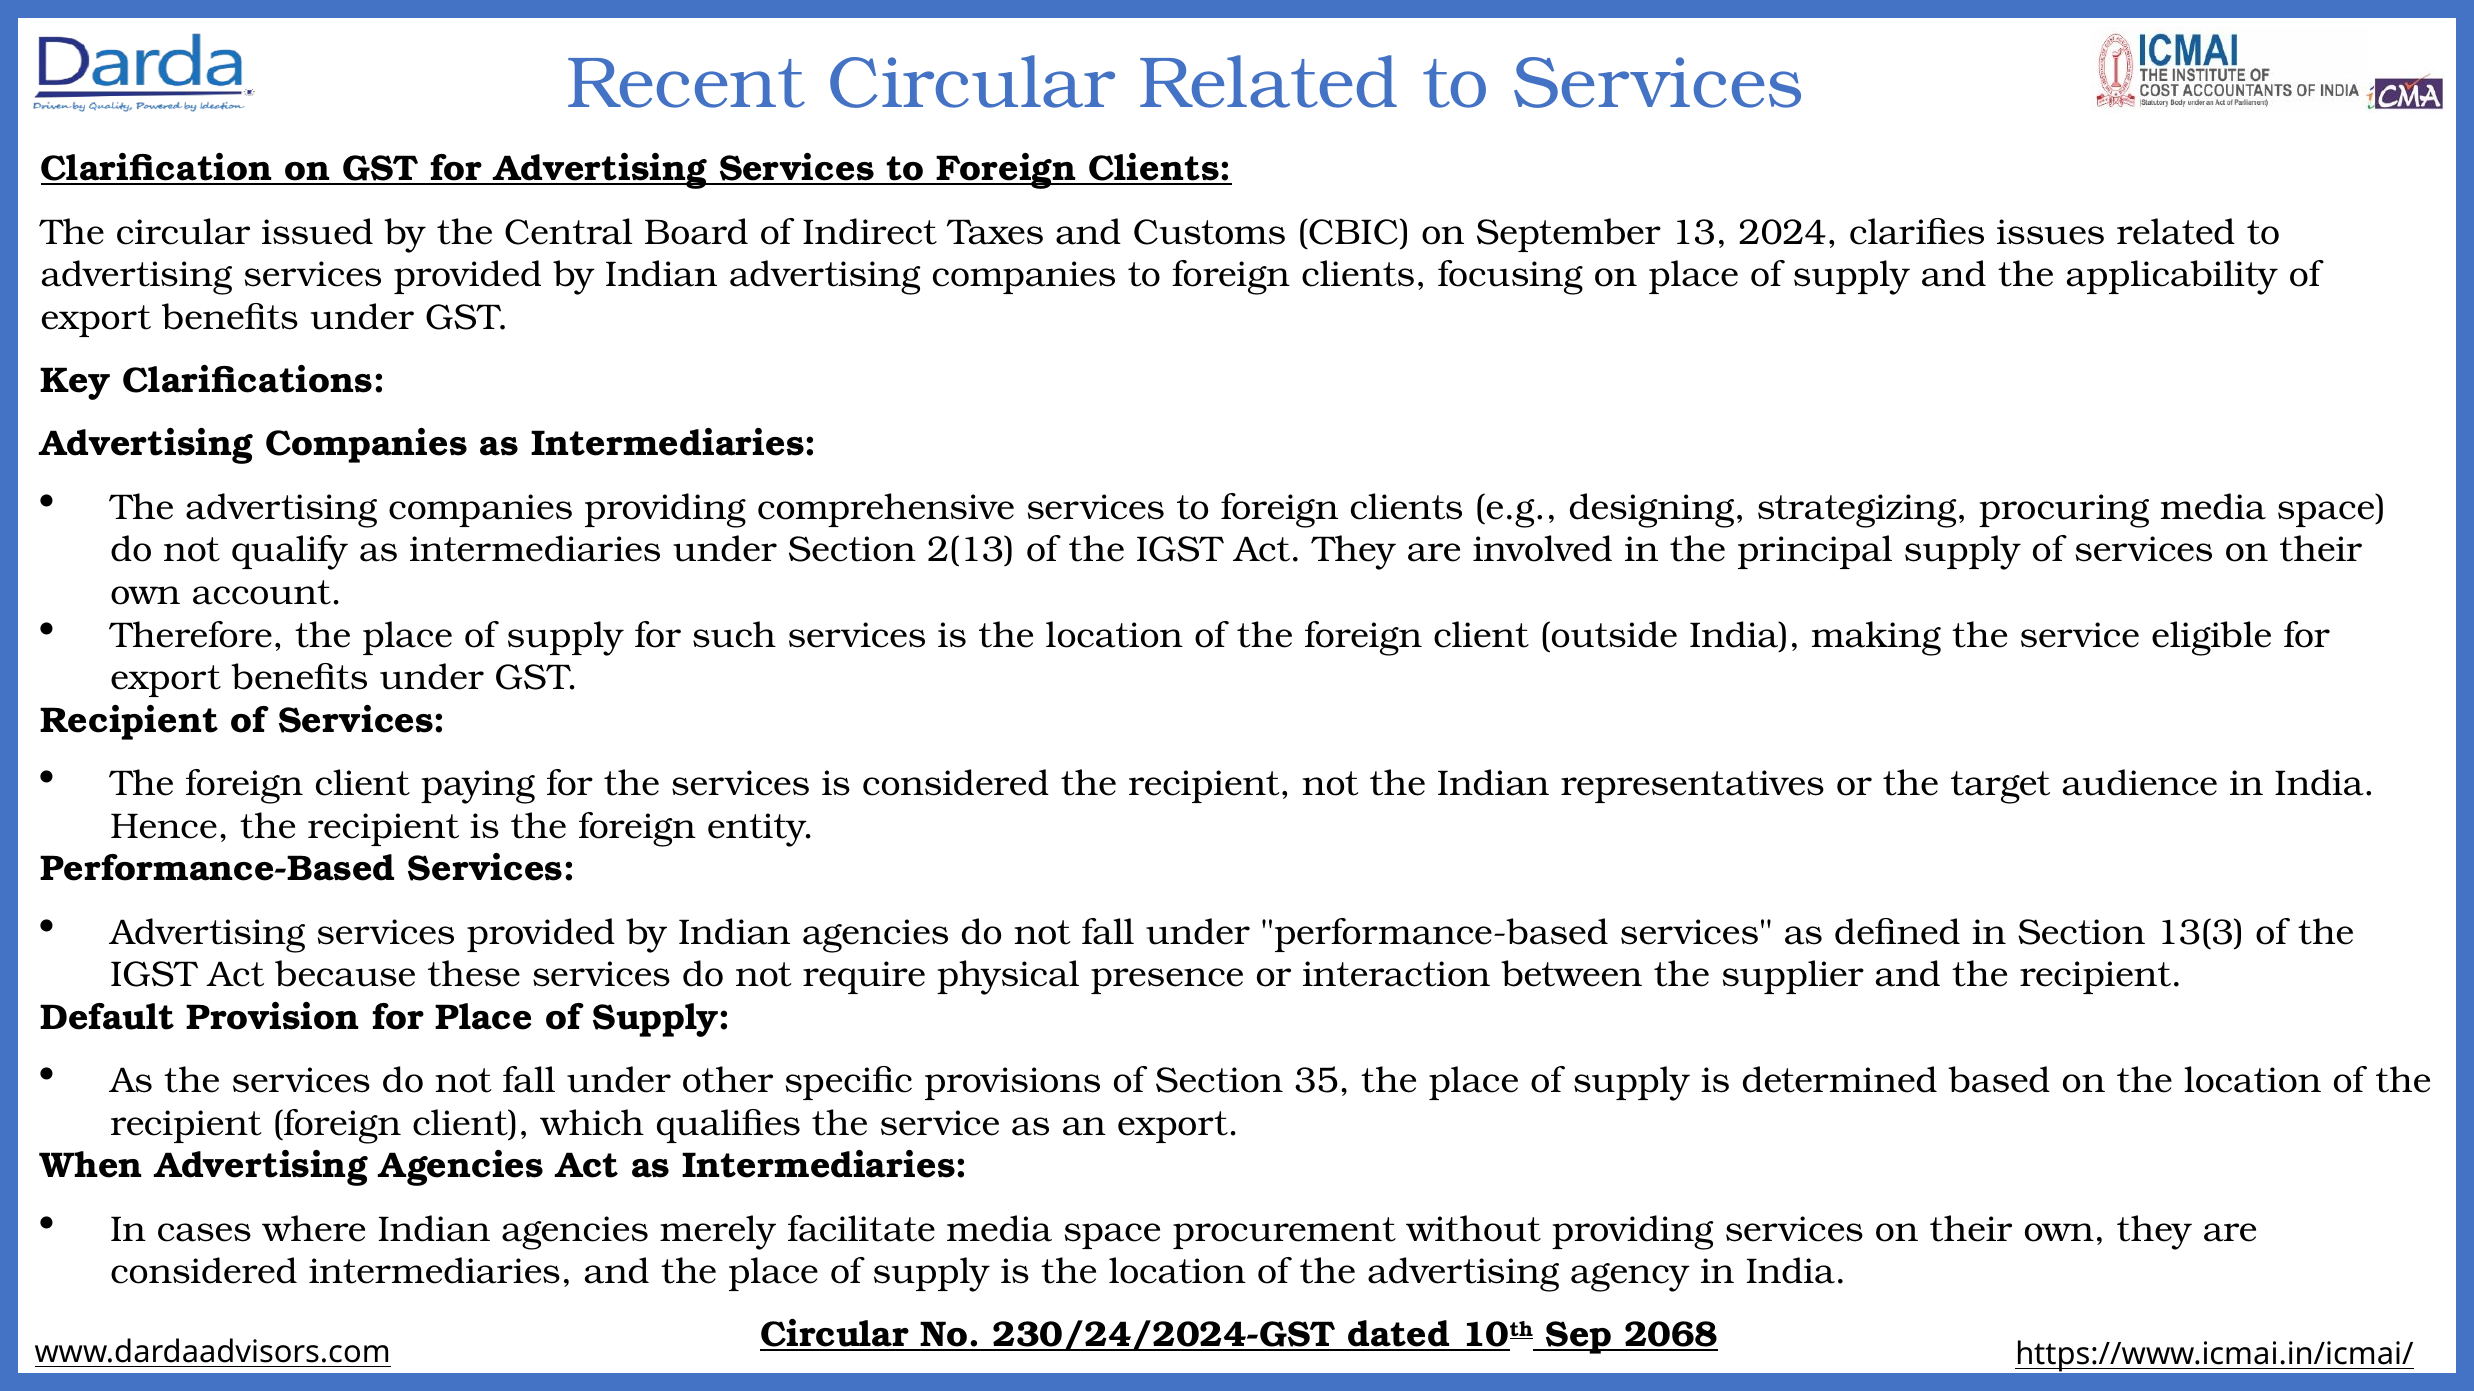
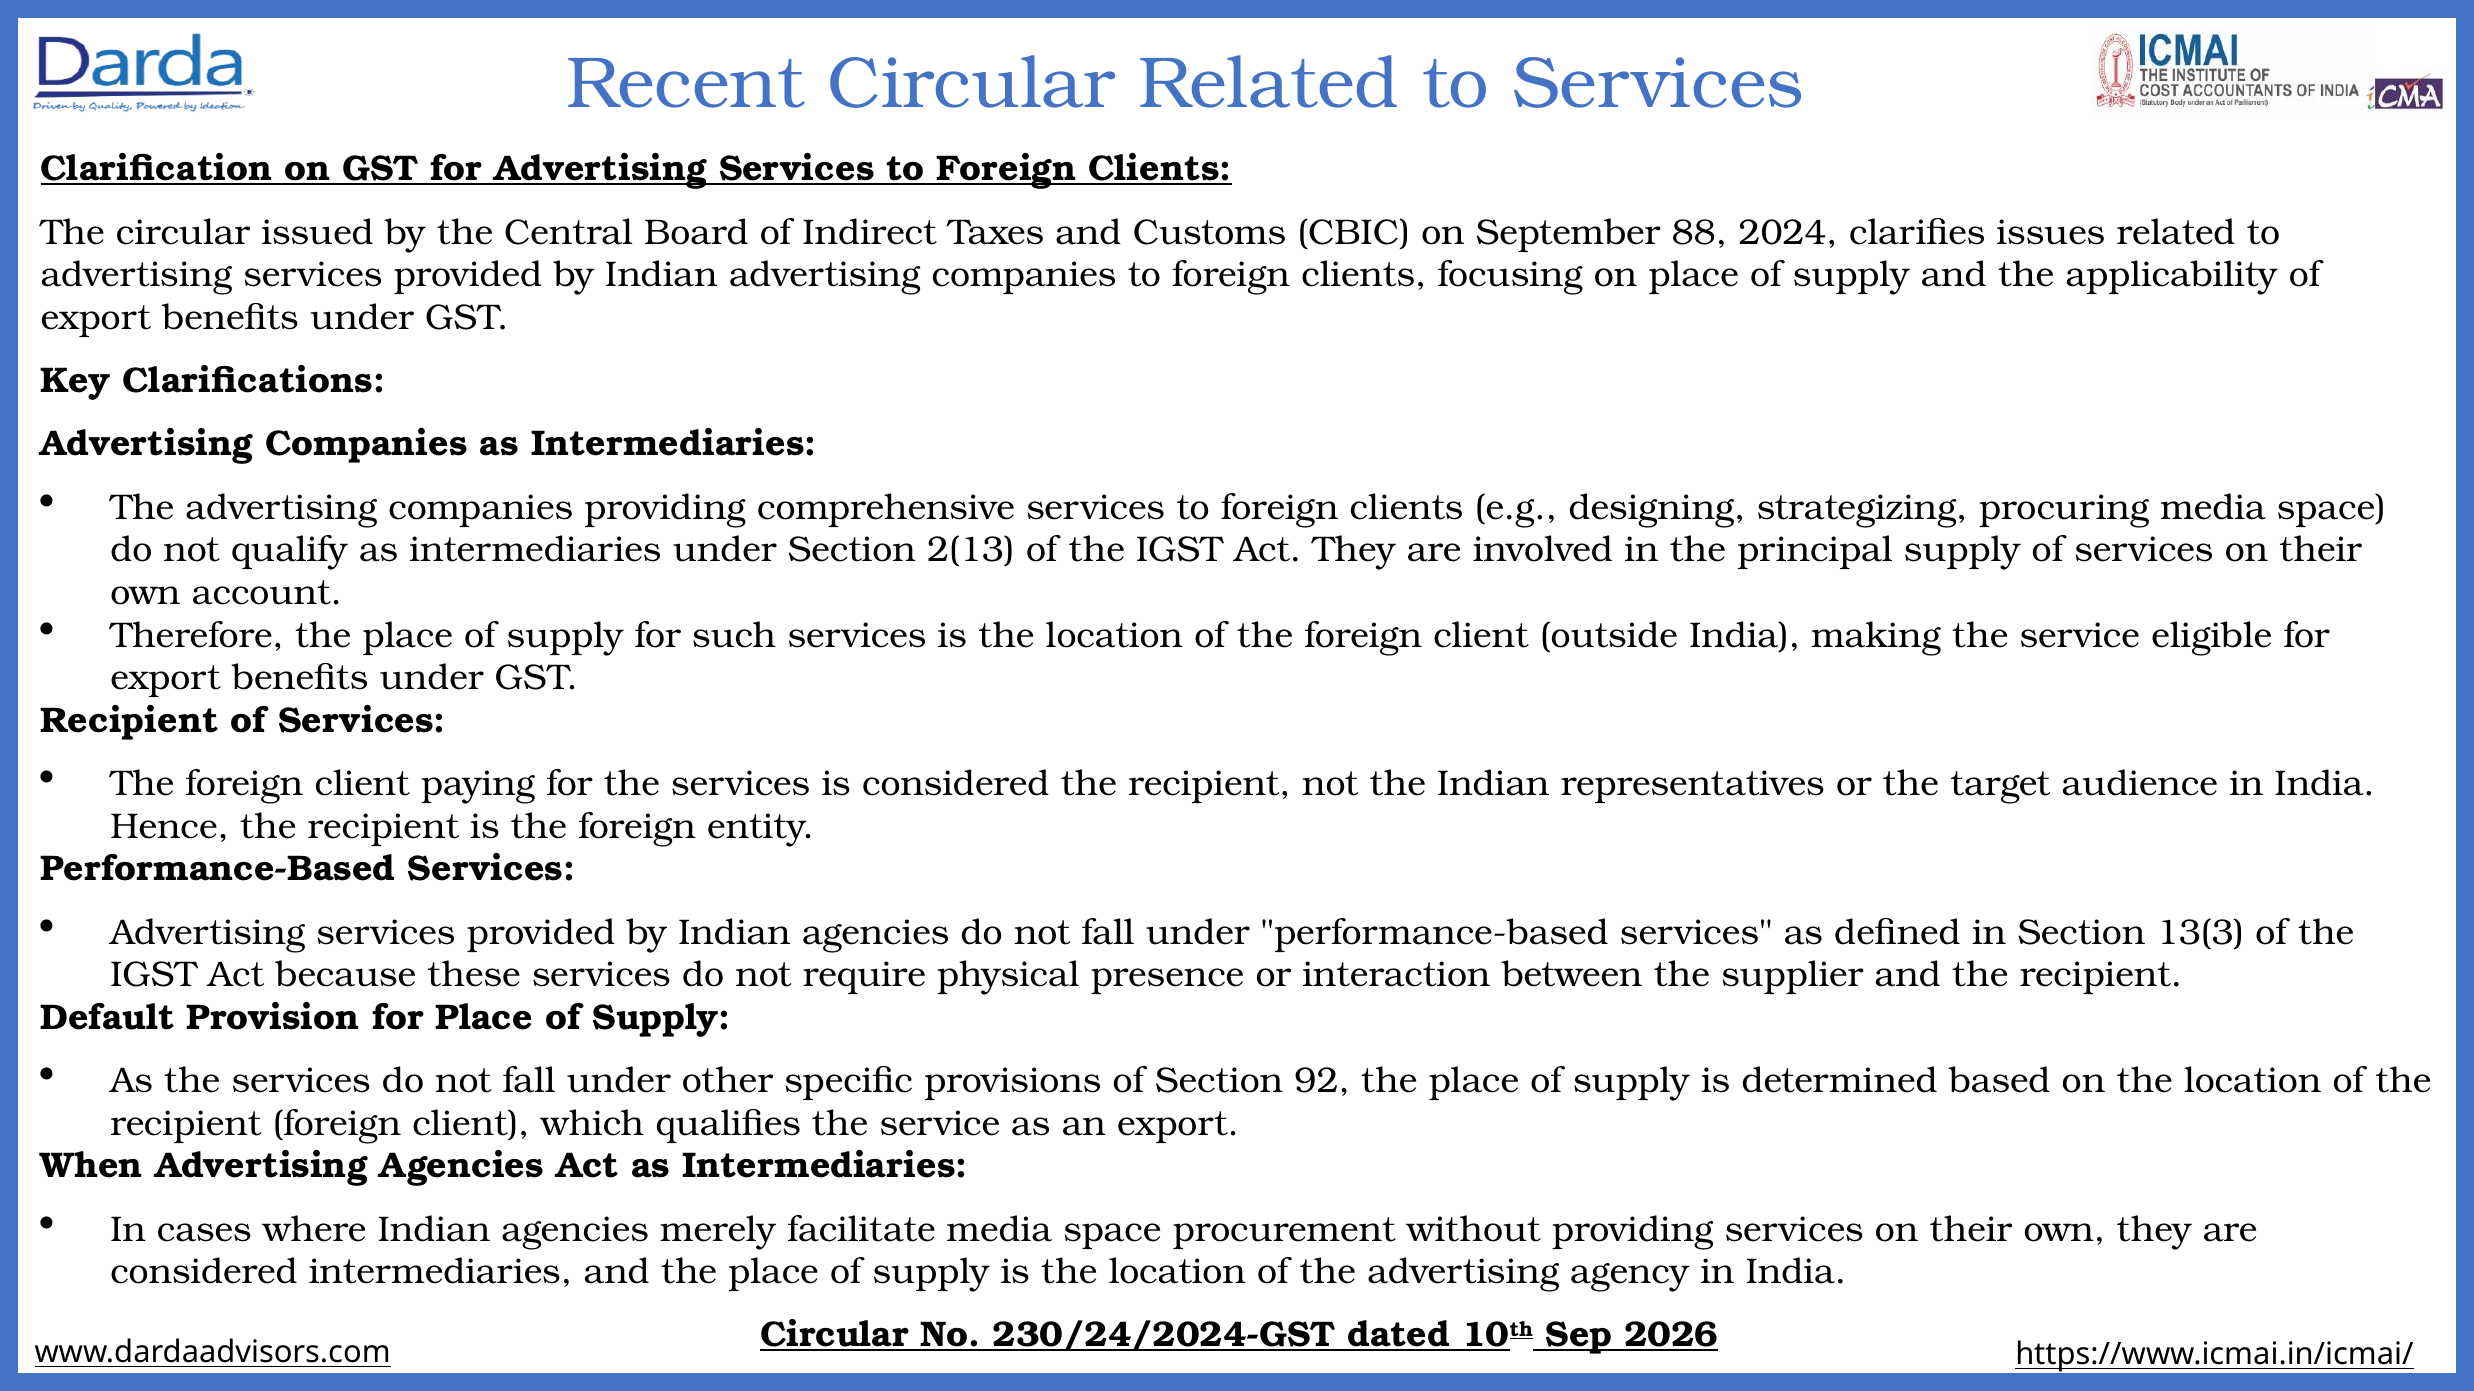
13: 13 -> 88 (1699, 232)
35: 35 -> 92 (1322, 1081)
2068: 2068 -> 2026 (1671, 1336)
